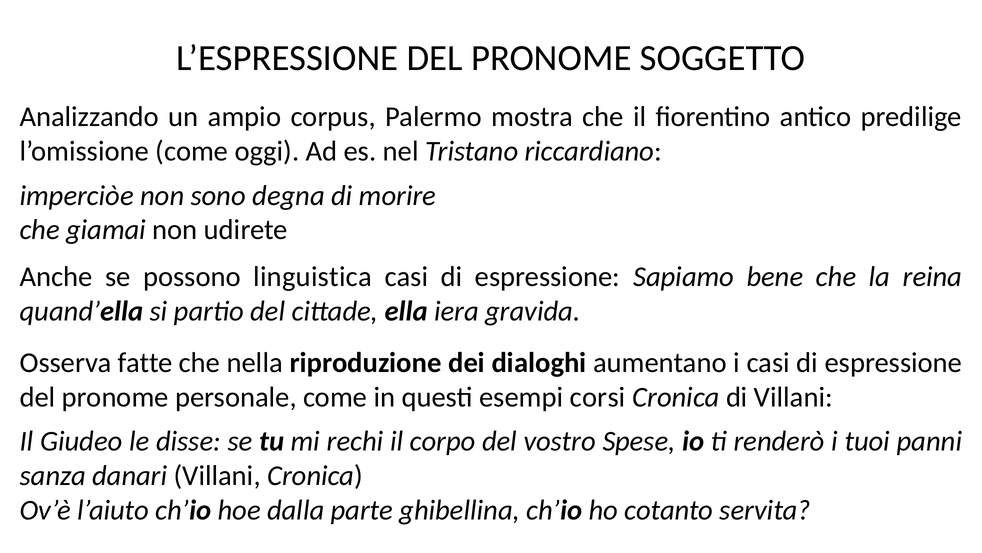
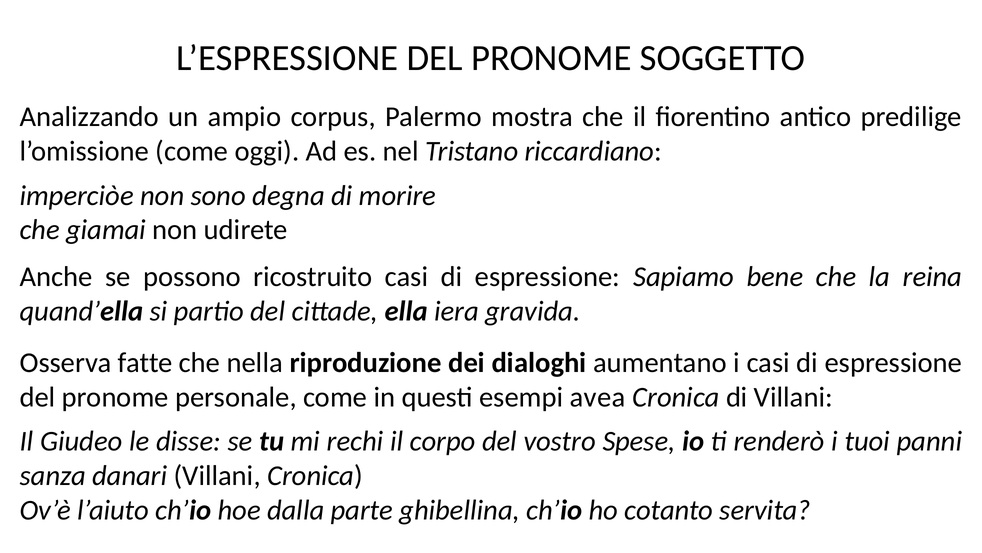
linguistica: linguistica -> ricostruito (313, 276)
corsi: corsi -> avea (598, 397)
